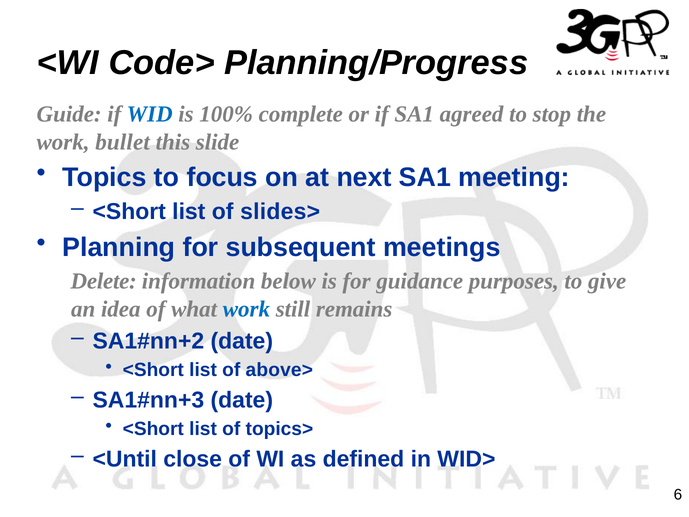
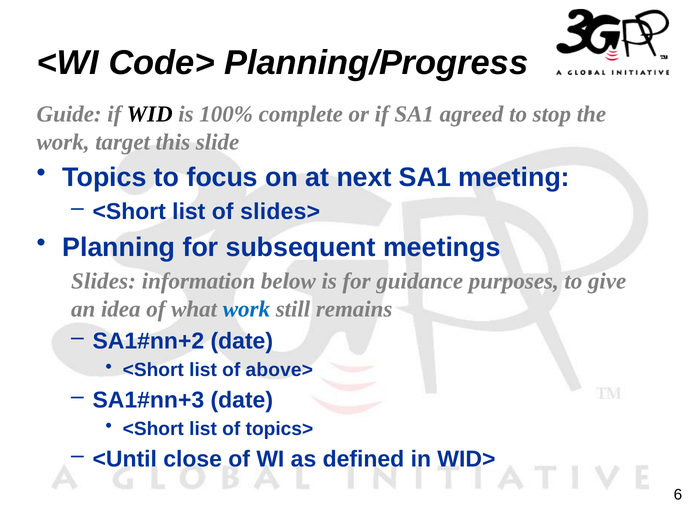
WID colour: blue -> black (150, 114)
bullet: bullet -> target (123, 142)
Delete: Delete -> Slides (103, 281)
